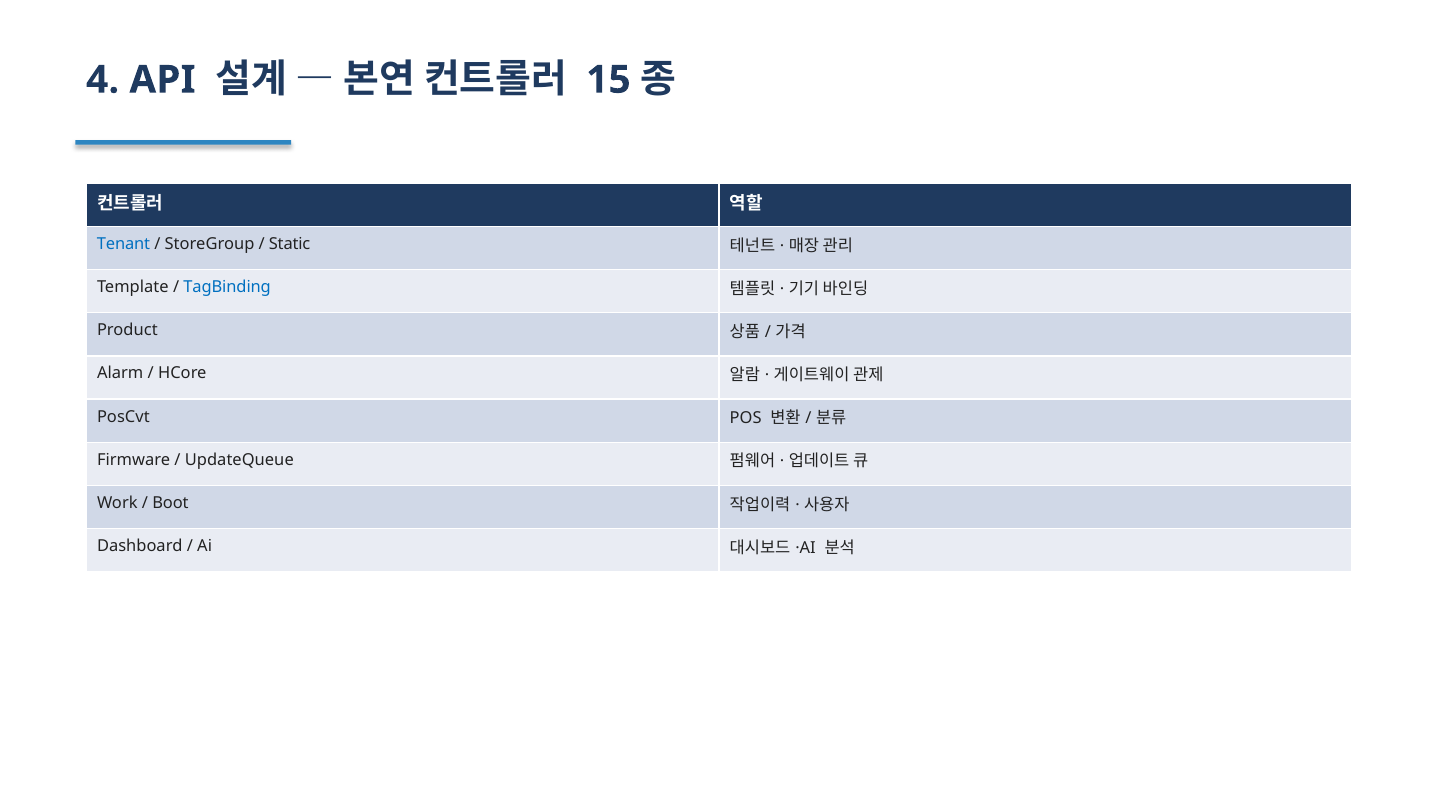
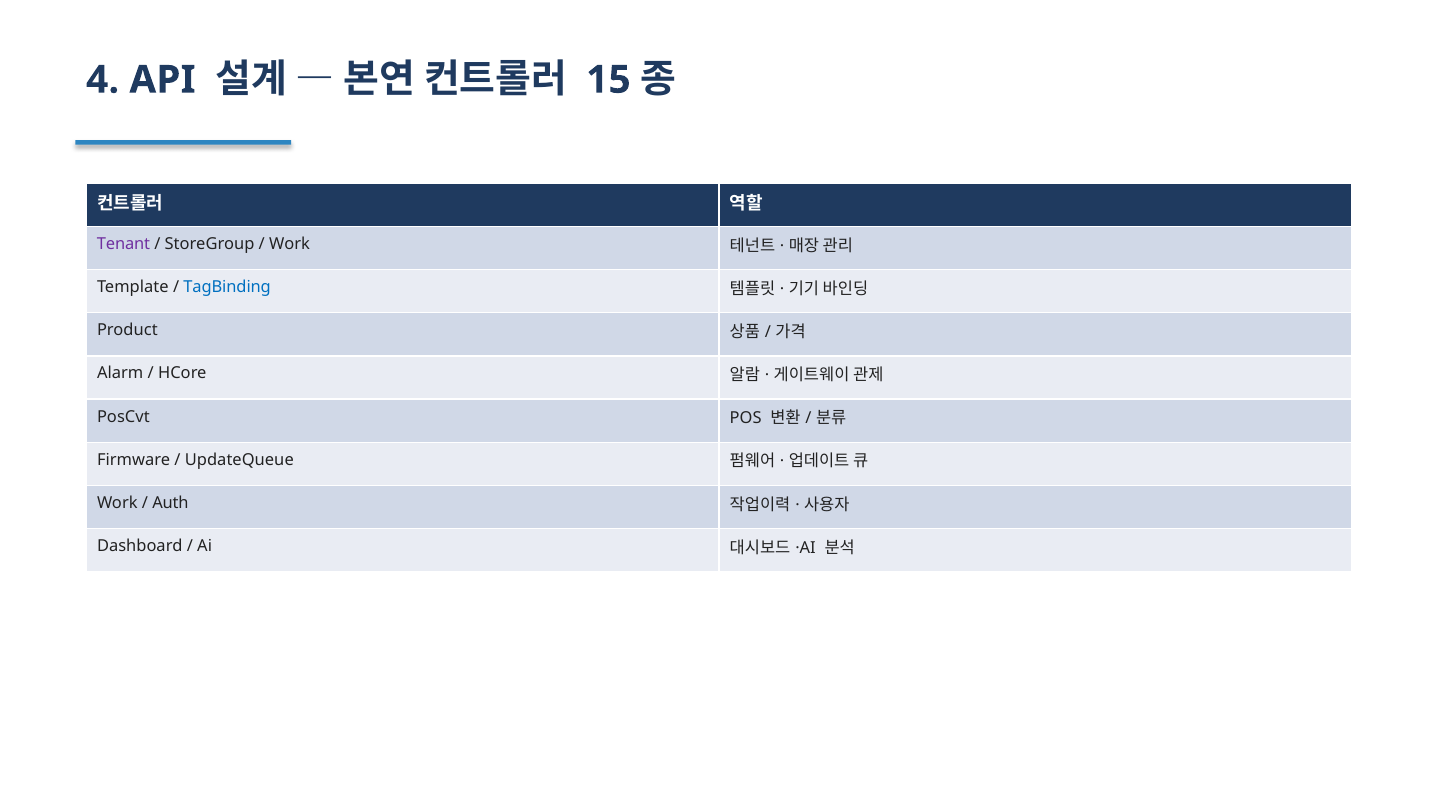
Tenant colour: blue -> purple (124, 244)
Static: Static -> Work (290, 244)
Boot: Boot -> Auth (170, 503)
